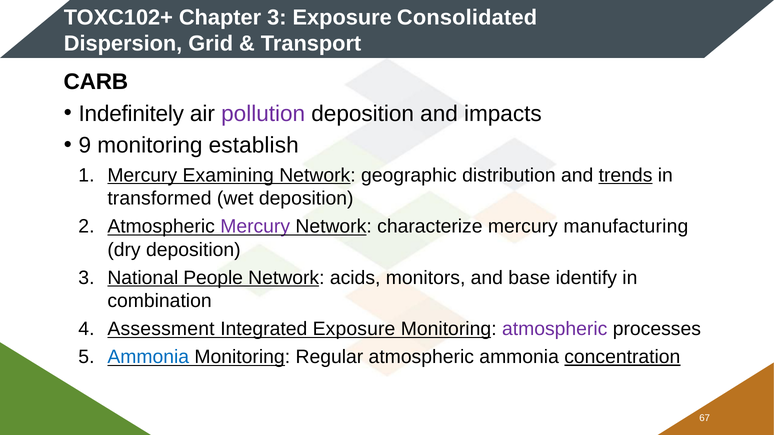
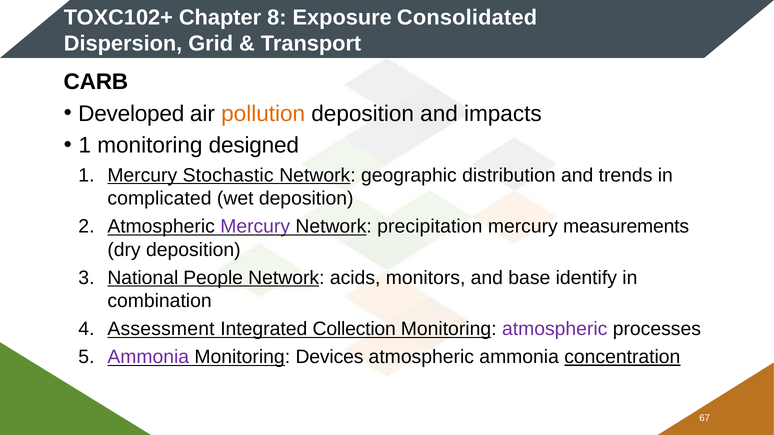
Chapter 3: 3 -> 8 (277, 17)
Indefinitely: Indefinitely -> Developed (131, 114)
pollution colour: purple -> orange (263, 114)
9: 9 -> 1 (85, 146)
establish: establish -> designed (254, 146)
Examining: Examining -> Stochastic (228, 175)
trends underline: present -> none (626, 175)
transformed: transformed -> complicated (159, 199)
characterize: characterize -> precipitation (430, 227)
manufacturing: manufacturing -> measurements (626, 227)
Integrated Exposure: Exposure -> Collection (354, 329)
Ammonia colour: blue -> purple (148, 357)
Regular: Regular -> Devices (329, 357)
